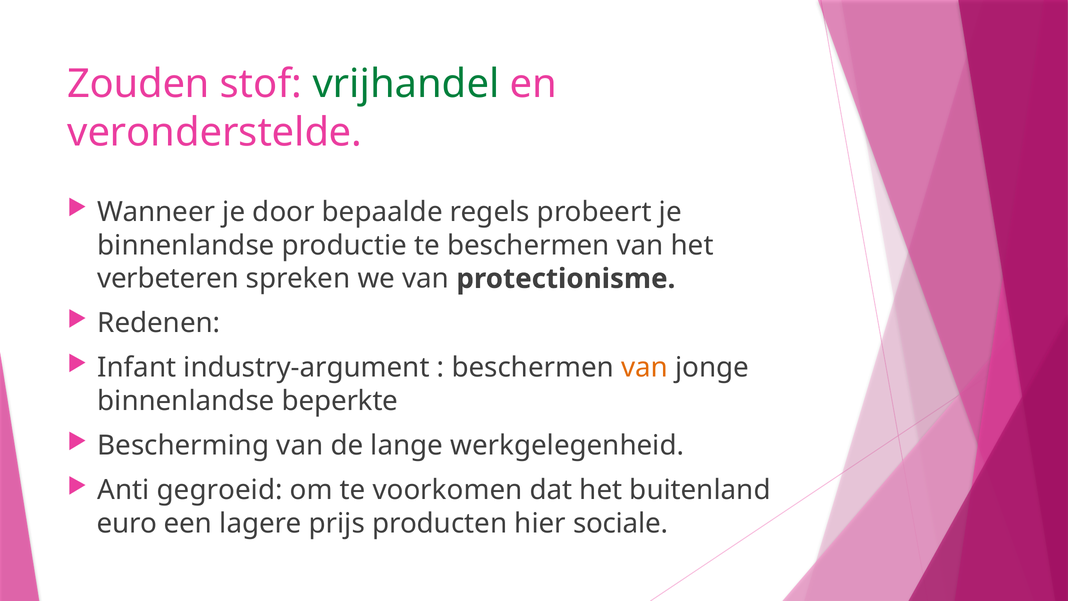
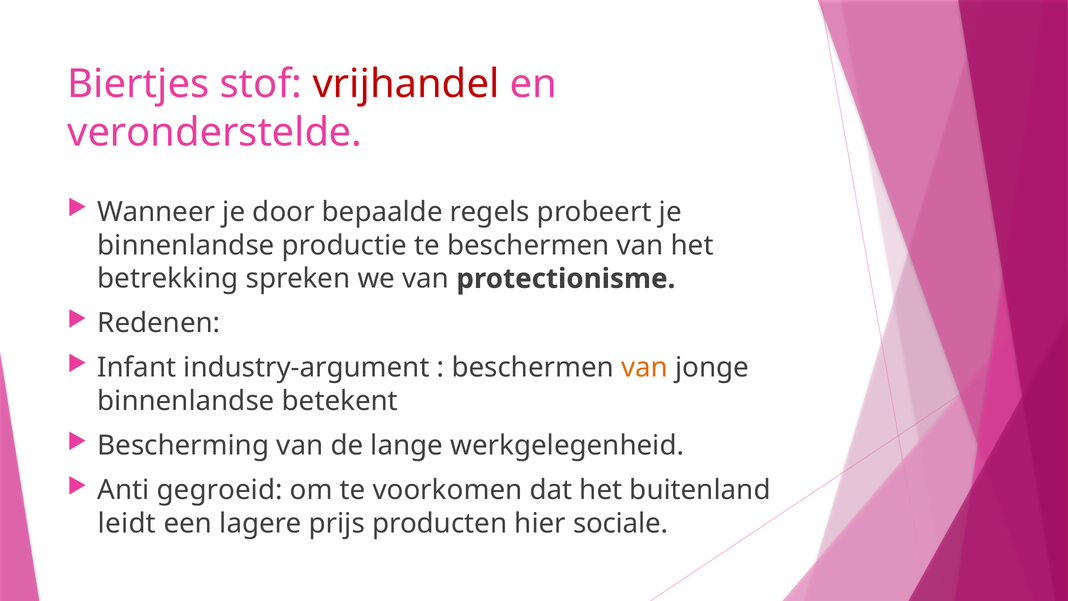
Zouden: Zouden -> Biertjes (138, 84)
vrijhandel colour: green -> red (406, 84)
verbeteren: verbeteren -> betrekking (168, 279)
beperkte: beperkte -> betekent (340, 401)
euro: euro -> leidt (127, 523)
